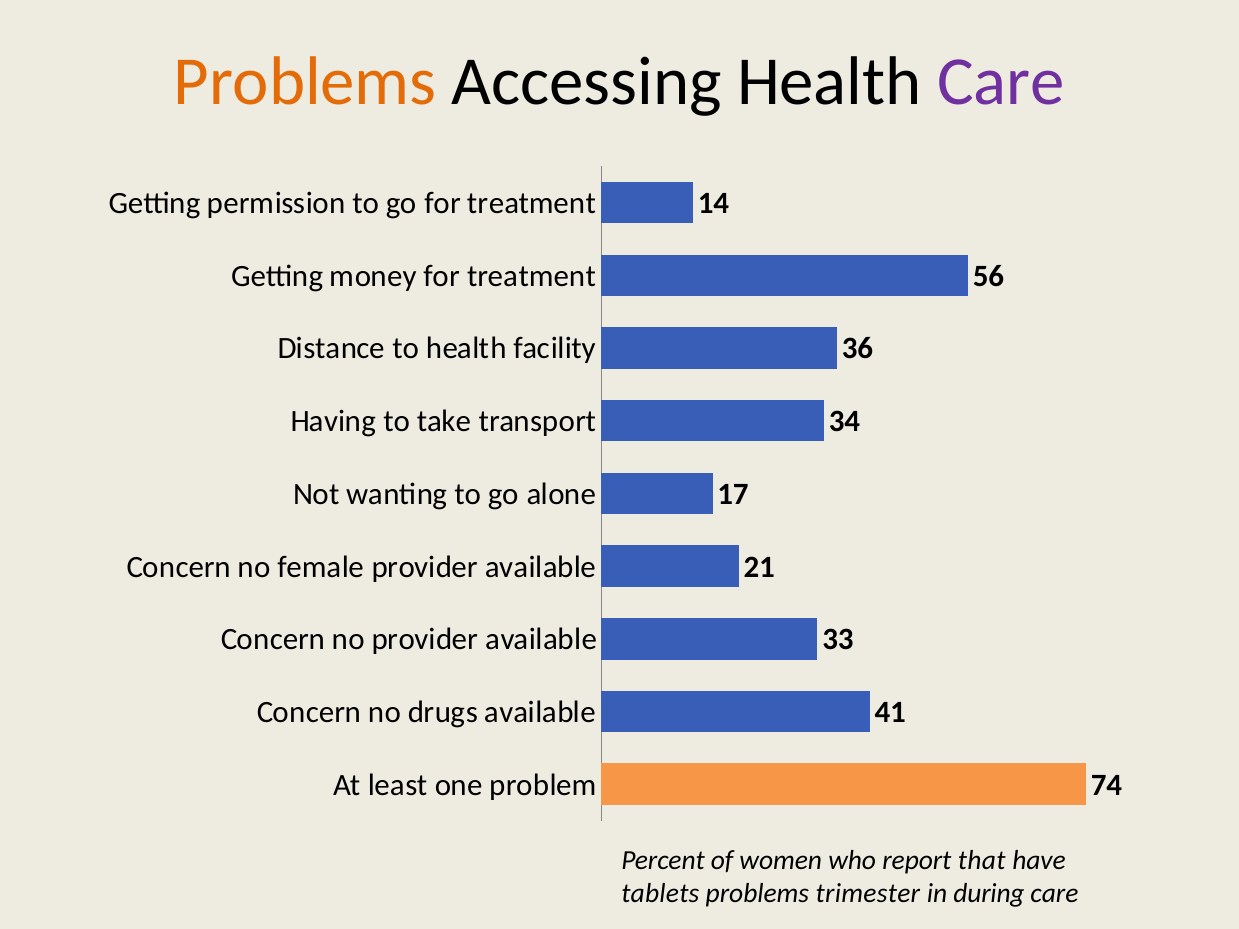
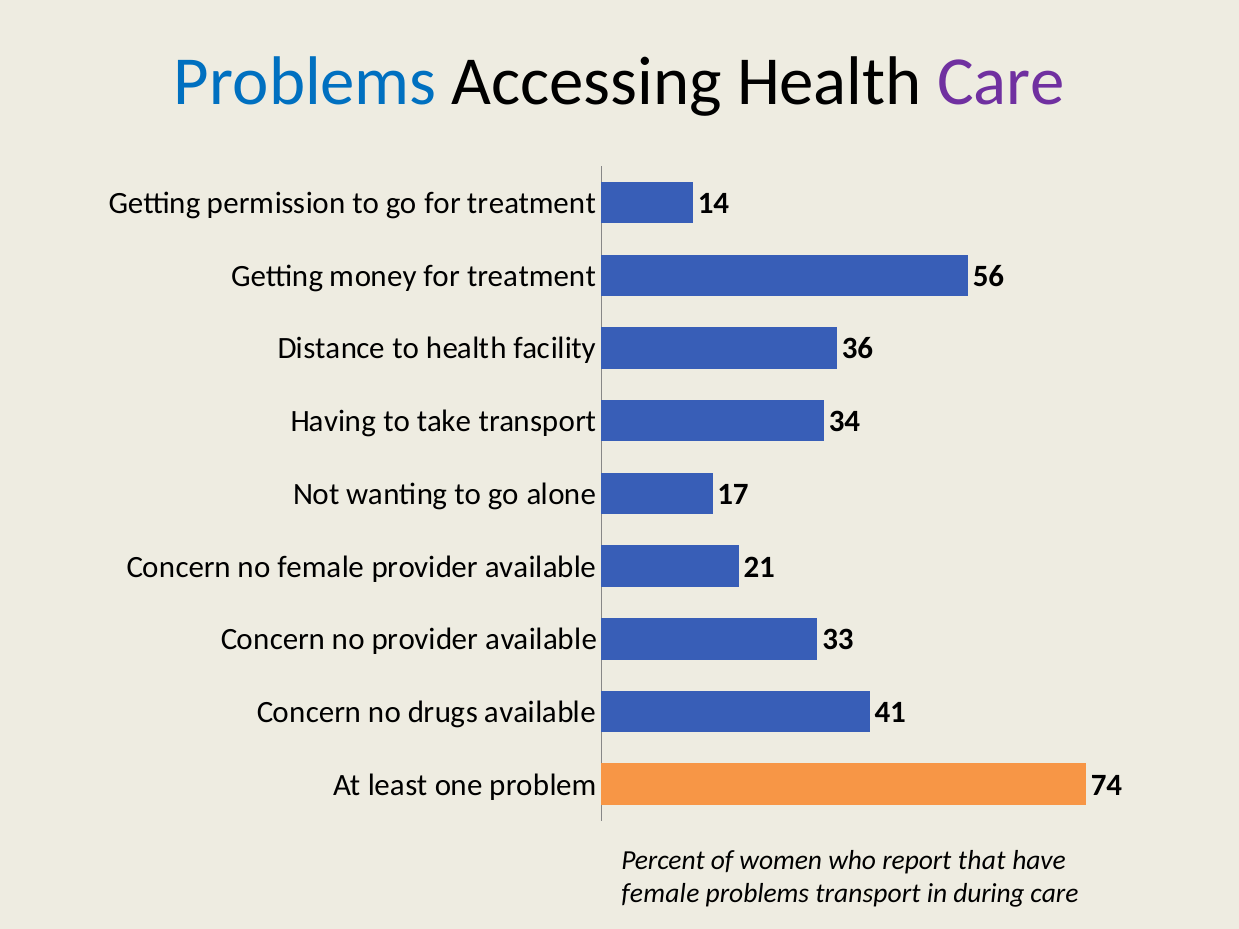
Problems colour: orange -> blue (305, 82)
tablets: tablets -> female (660, 894)
problems trimester: trimester -> transport (868, 894)
